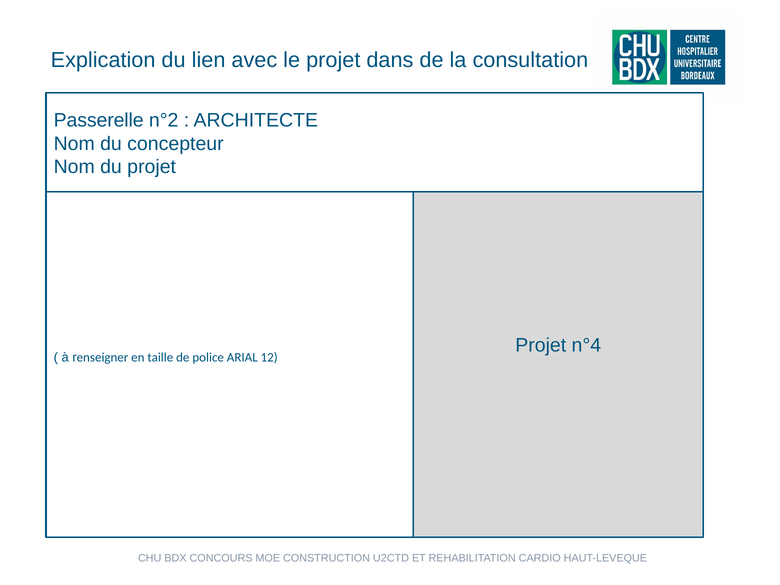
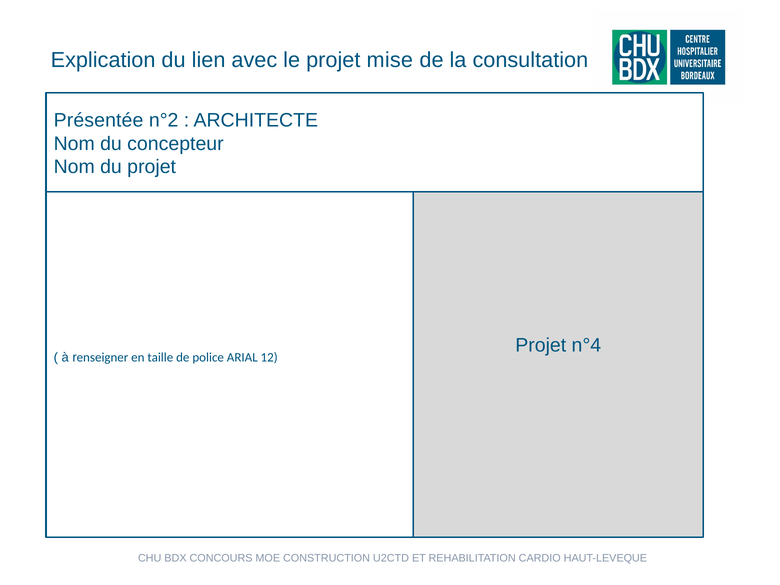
dans: dans -> mise (390, 60)
Passerelle: Passerelle -> Présentée (99, 120)
